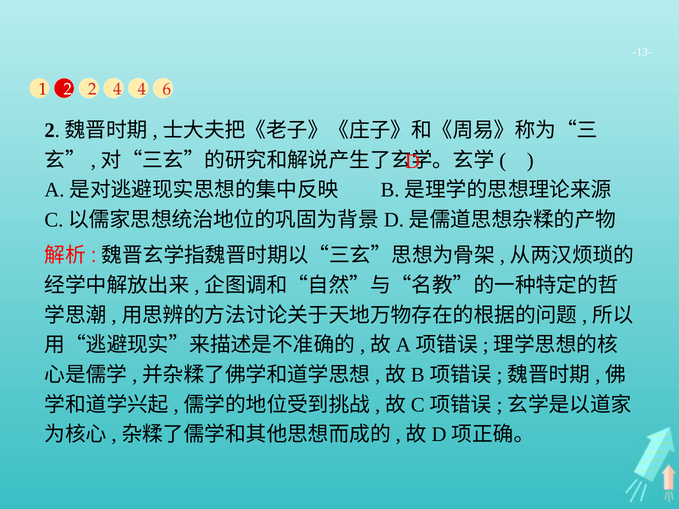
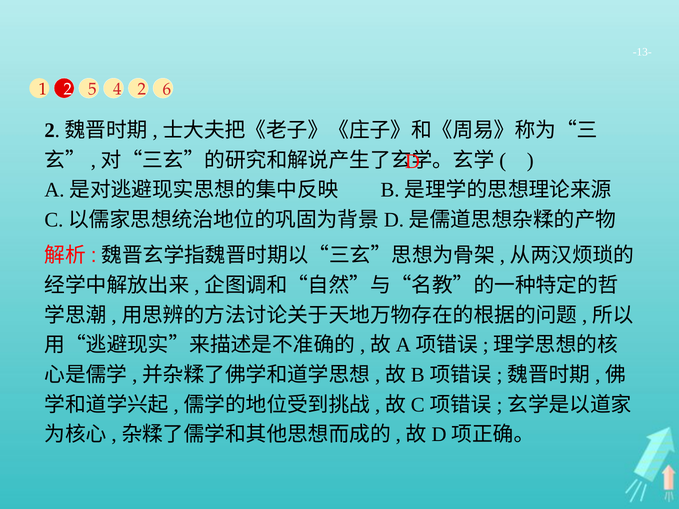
2 2: 2 -> 5 (93, 89)
4 4: 4 -> 2 (142, 89)
